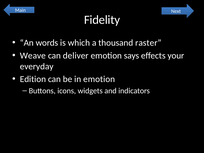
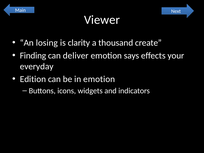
Fidelity: Fidelity -> Viewer (102, 20)
words: words -> losing (47, 43)
which: which -> clarity (79, 43)
raster: raster -> create (148, 43)
Weave: Weave -> Finding (33, 56)
